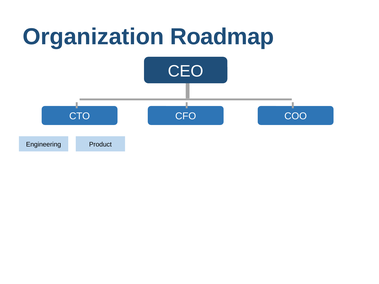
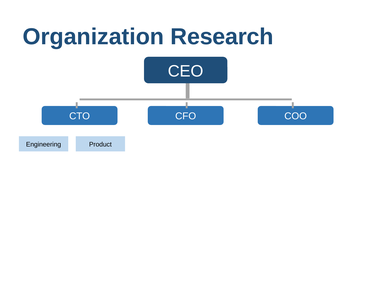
Roadmap: Roadmap -> Research (222, 37)
